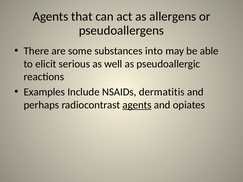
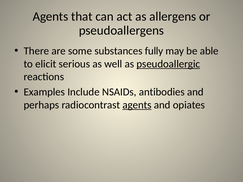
into: into -> fully (154, 51)
pseudoallergic underline: none -> present (168, 64)
dermatitis: dermatitis -> antibodies (162, 92)
